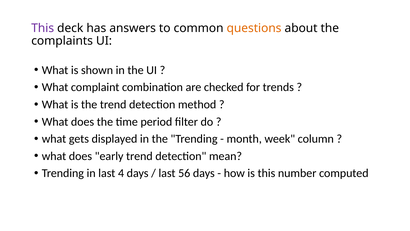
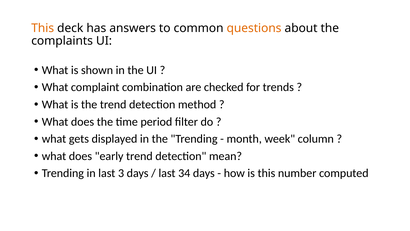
This colour: purple -> orange (43, 28)
4: 4 -> 3 (121, 173)
56: 56 -> 34 (184, 173)
